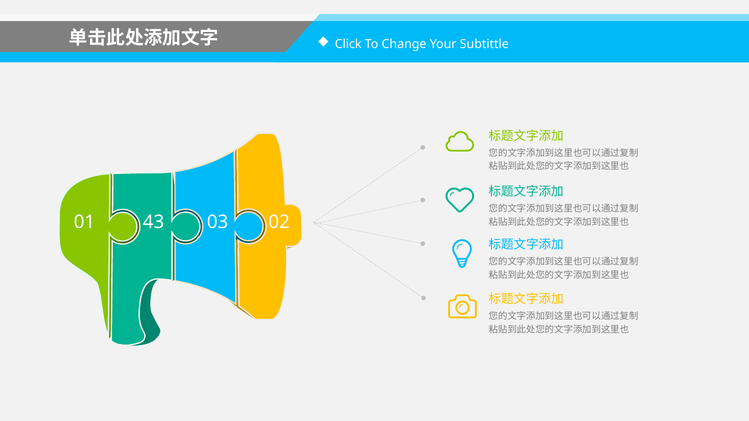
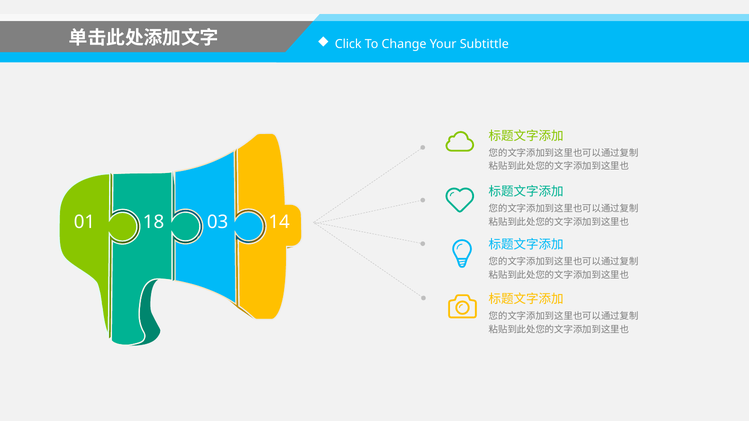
43: 43 -> 18 (154, 222)
02: 02 -> 14 (279, 222)
